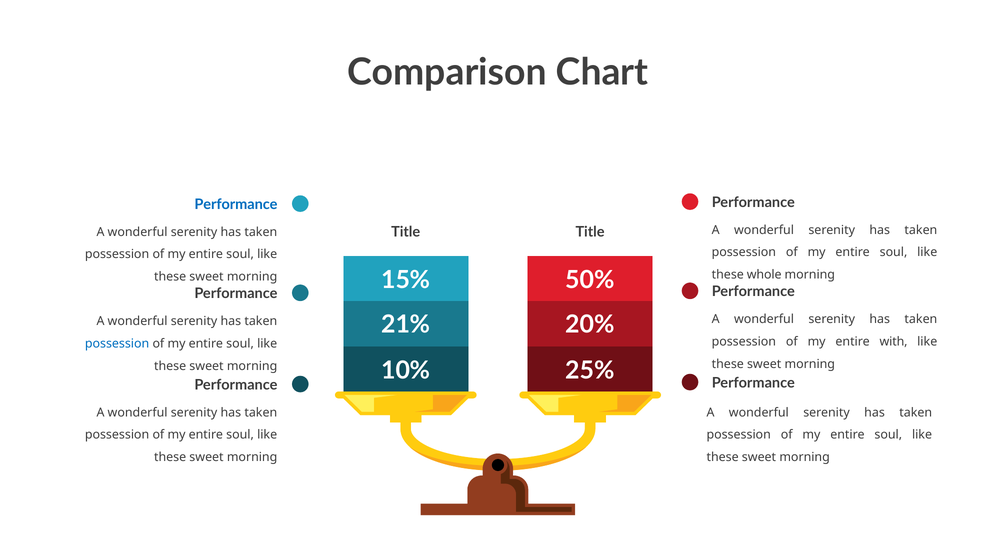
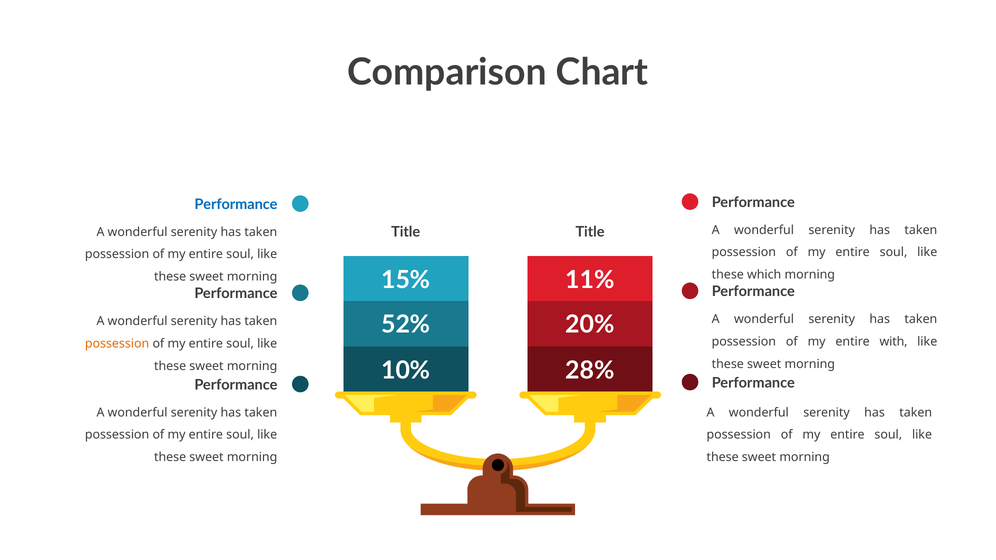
50%: 50% -> 11% (590, 280)
whole: whole -> which (764, 275)
21%: 21% -> 52% (406, 325)
possession colour: blue -> orange (117, 344)
25%: 25% -> 28% (590, 371)
